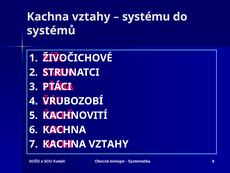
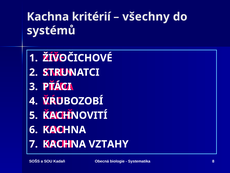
vztahy: vztahy -> kritérií (91, 17)
systému: systému -> všechny (146, 17)
